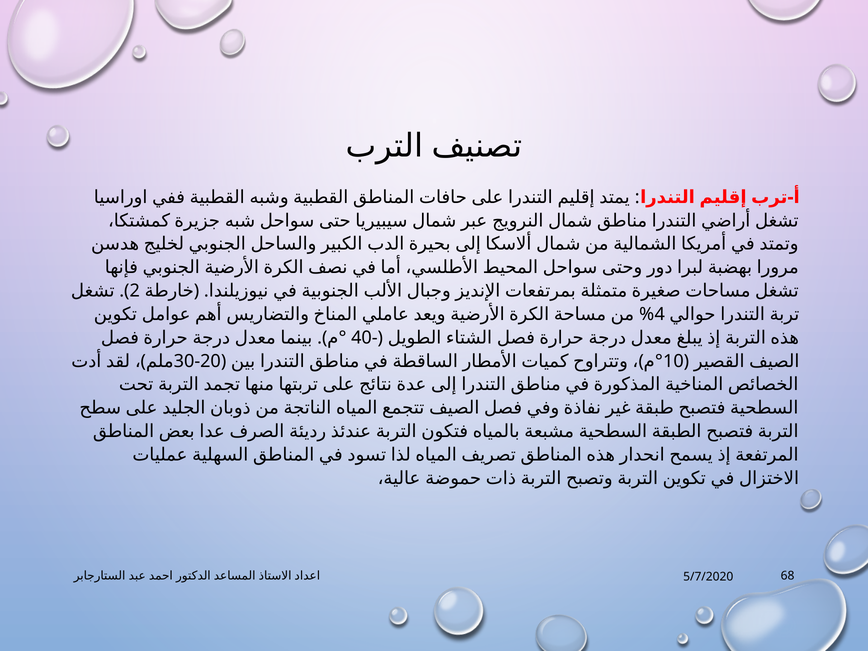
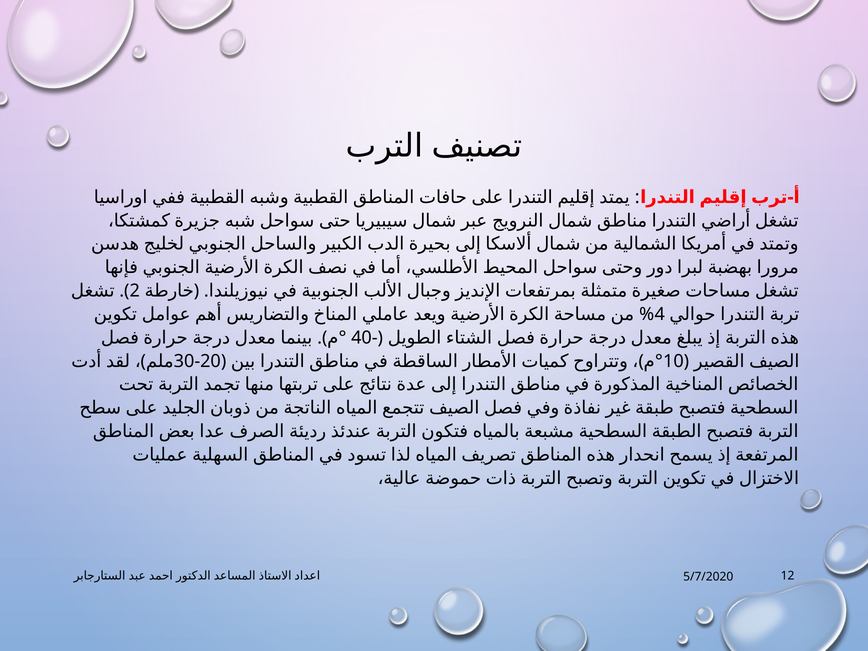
68: 68 -> 12 (788, 576)
